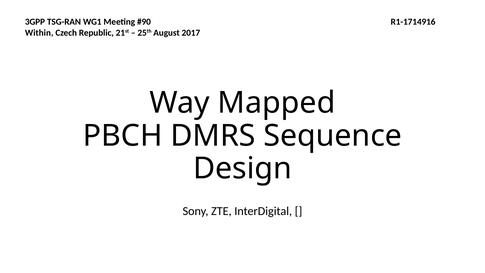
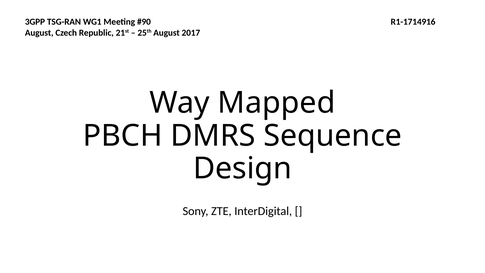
Within: Within -> August (39, 33)
